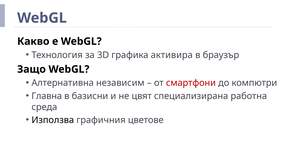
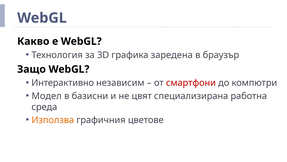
активира: активира -> заредена (172, 55)
Алтернативна: Алтернативна -> Интерактивно (63, 83)
Главна: Главна -> Модел (47, 96)
Използва colour: black -> orange (53, 120)
